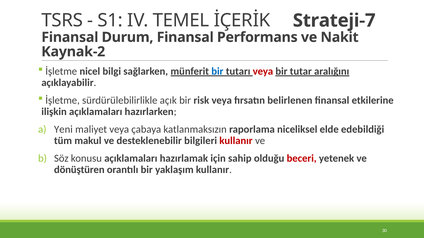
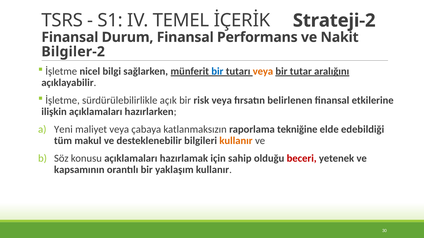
Strateji-7: Strateji-7 -> Strateji-2 (334, 21)
Kaynak-2: Kaynak-2 -> Bilgiler-2 (73, 52)
veya colour: red -> orange (263, 71)
niceliksel: niceliksel -> tekniğine (297, 130)
kullanır colour: red -> orange (236, 141)
dönüştüren: dönüştüren -> kapsamının (79, 170)
